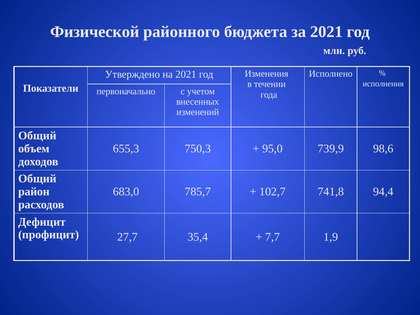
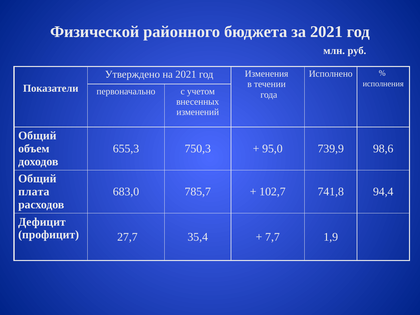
район: район -> плата (34, 192)
